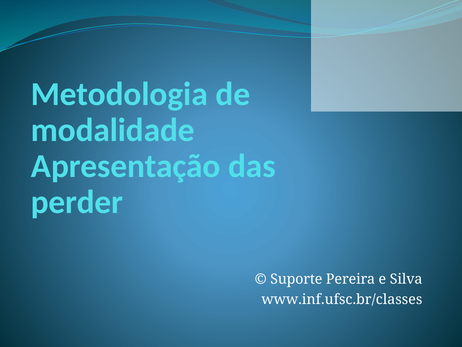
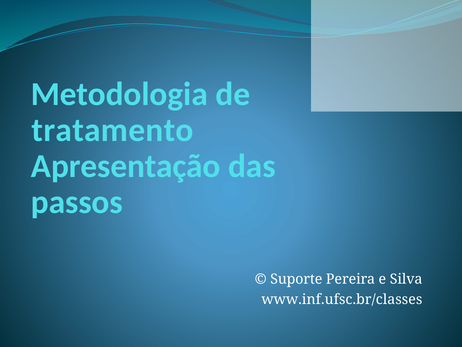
modalidade: modalidade -> tratamento (113, 130)
perder: perder -> passos (77, 202)
